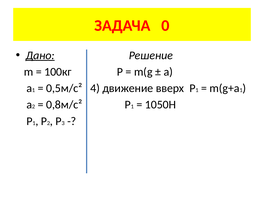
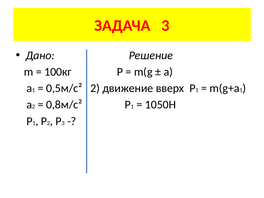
ЗАДАЧА 0: 0 -> 3 (165, 26)
Дано underline: present -> none (40, 55)
0,5м/с² 4: 4 -> 2 (95, 88)
